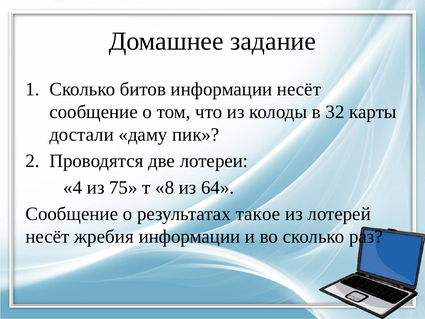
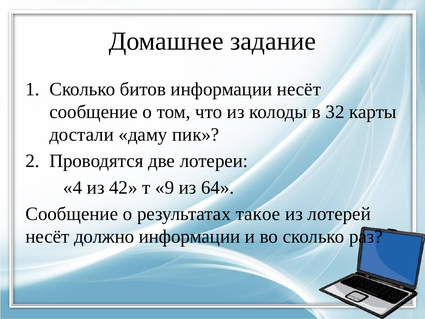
75: 75 -> 42 (123, 187)
8: 8 -> 9 (165, 187)
жребия: жребия -> должно (104, 237)
